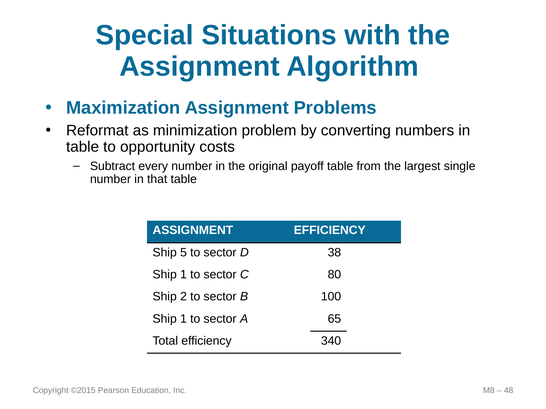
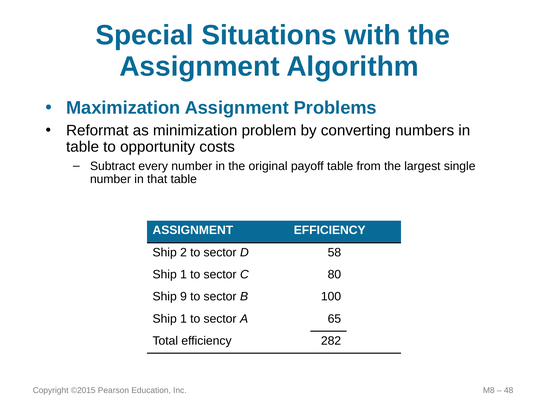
5: 5 -> 2 (183, 253)
38: 38 -> 58 (334, 253)
2: 2 -> 9 (183, 297)
340: 340 -> 282 (331, 341)
